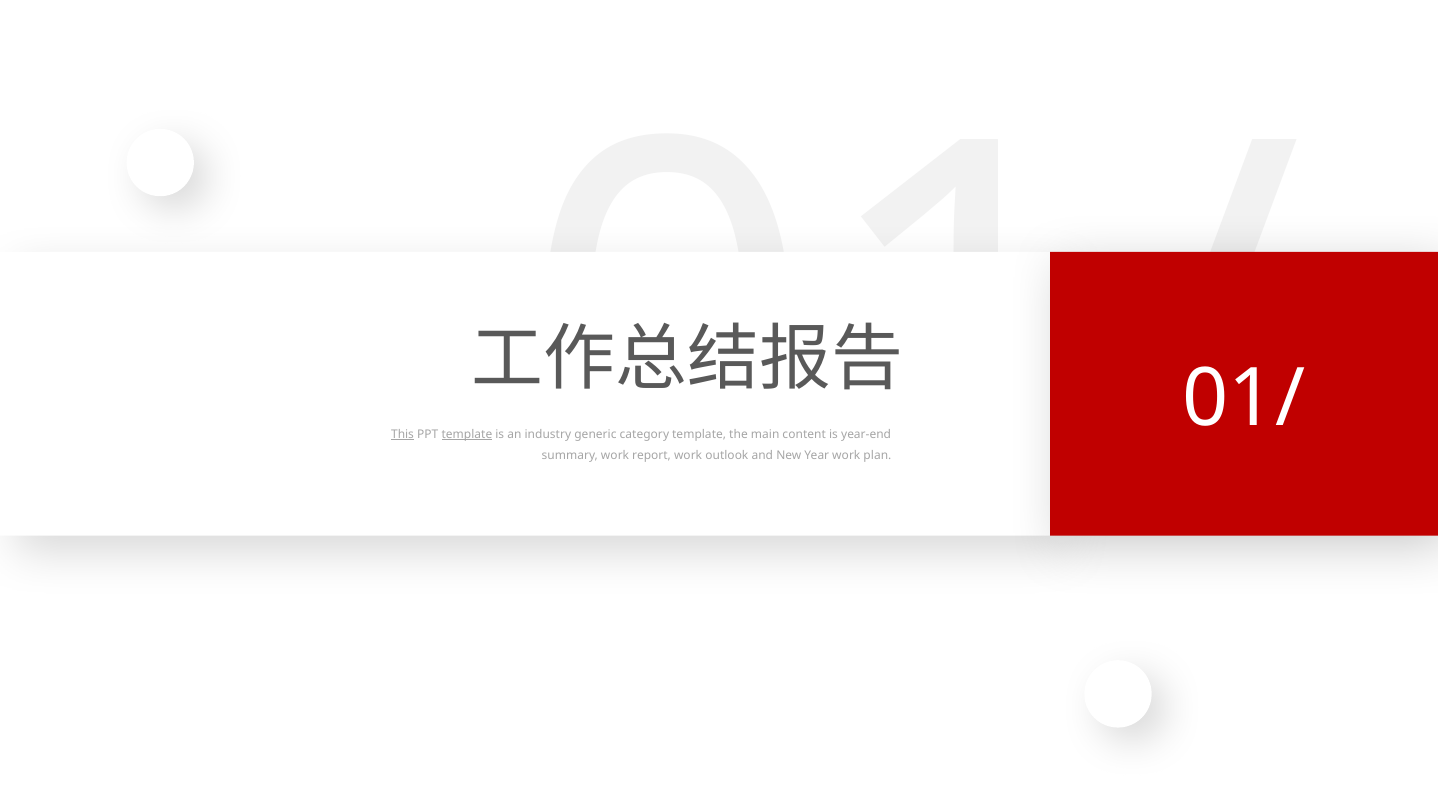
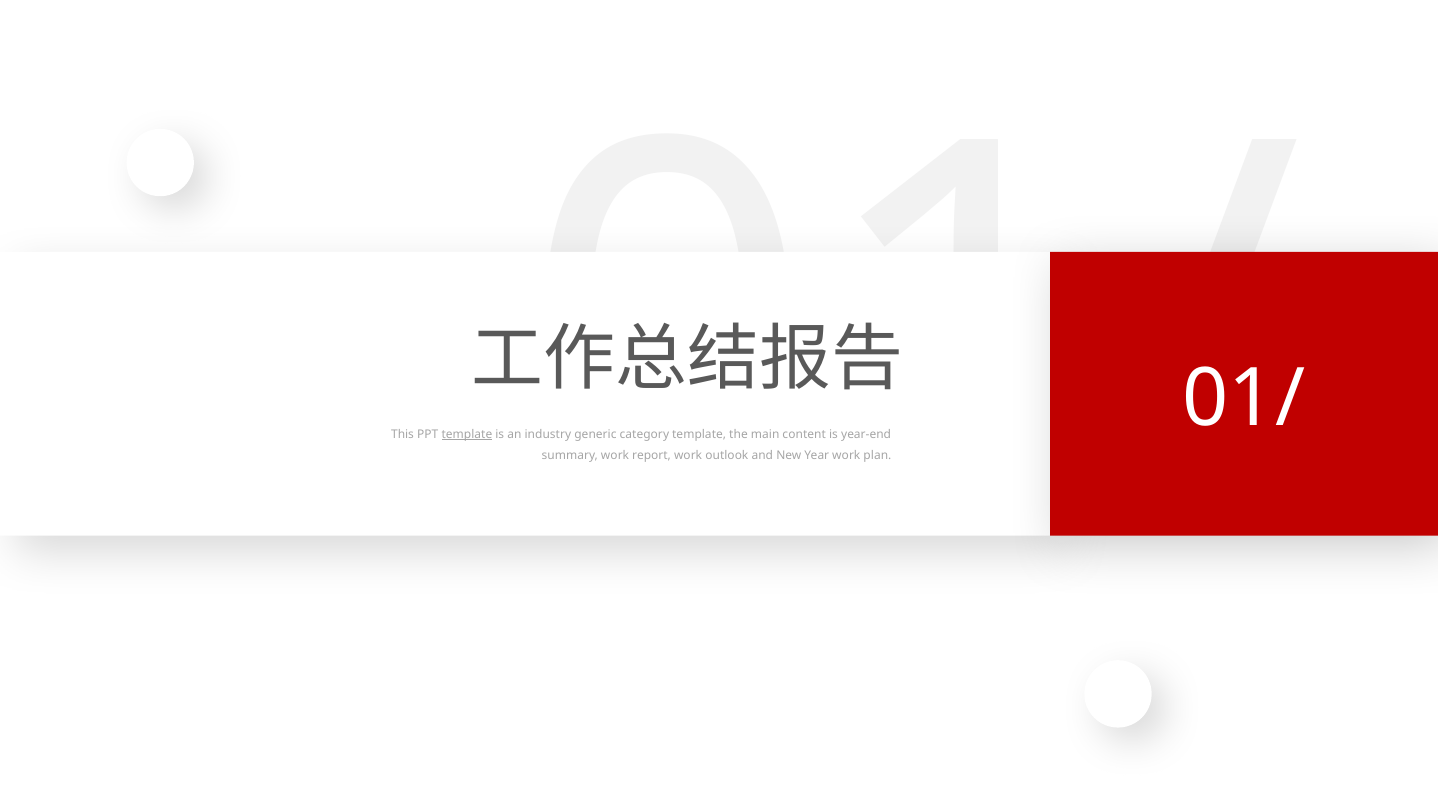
This underline: present -> none (403, 434)
